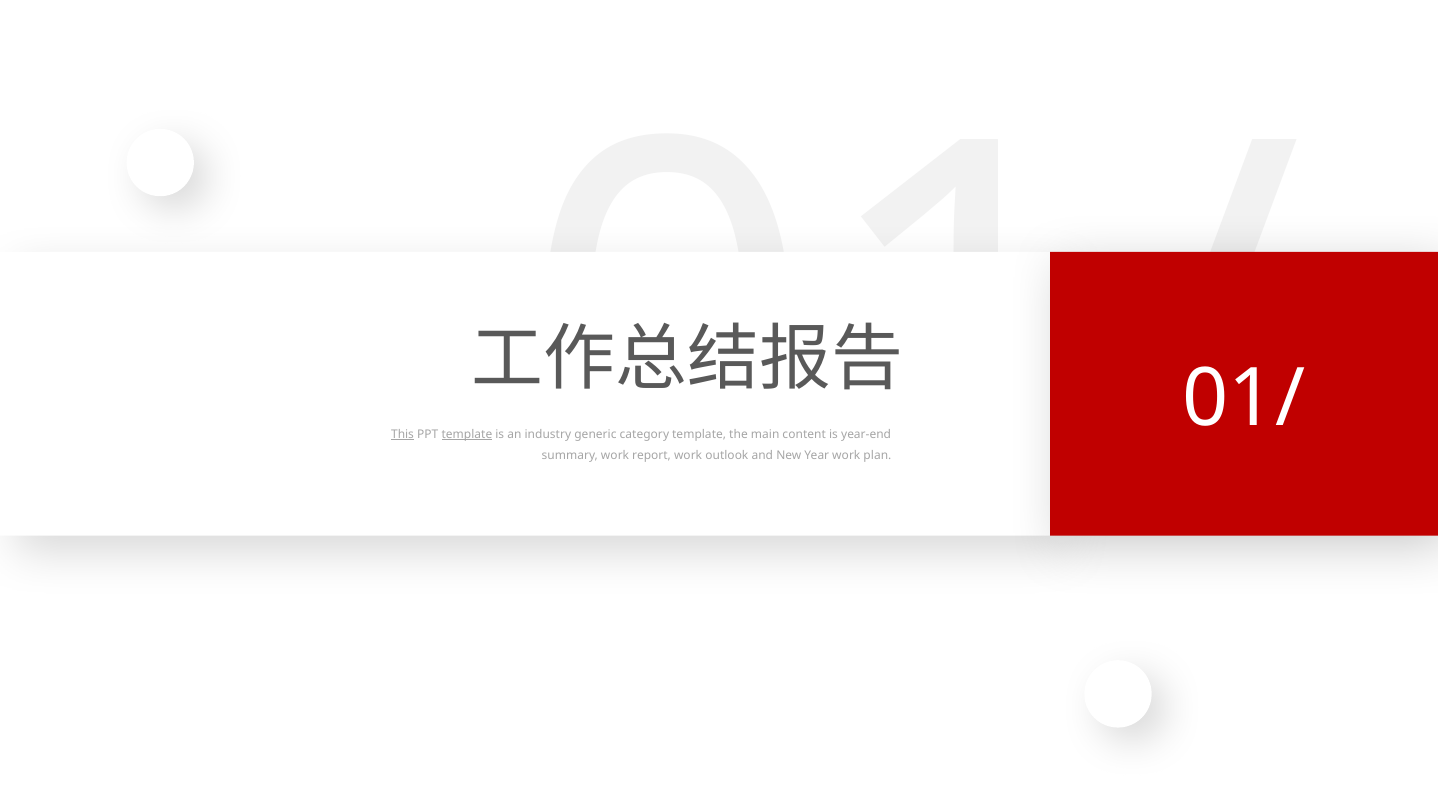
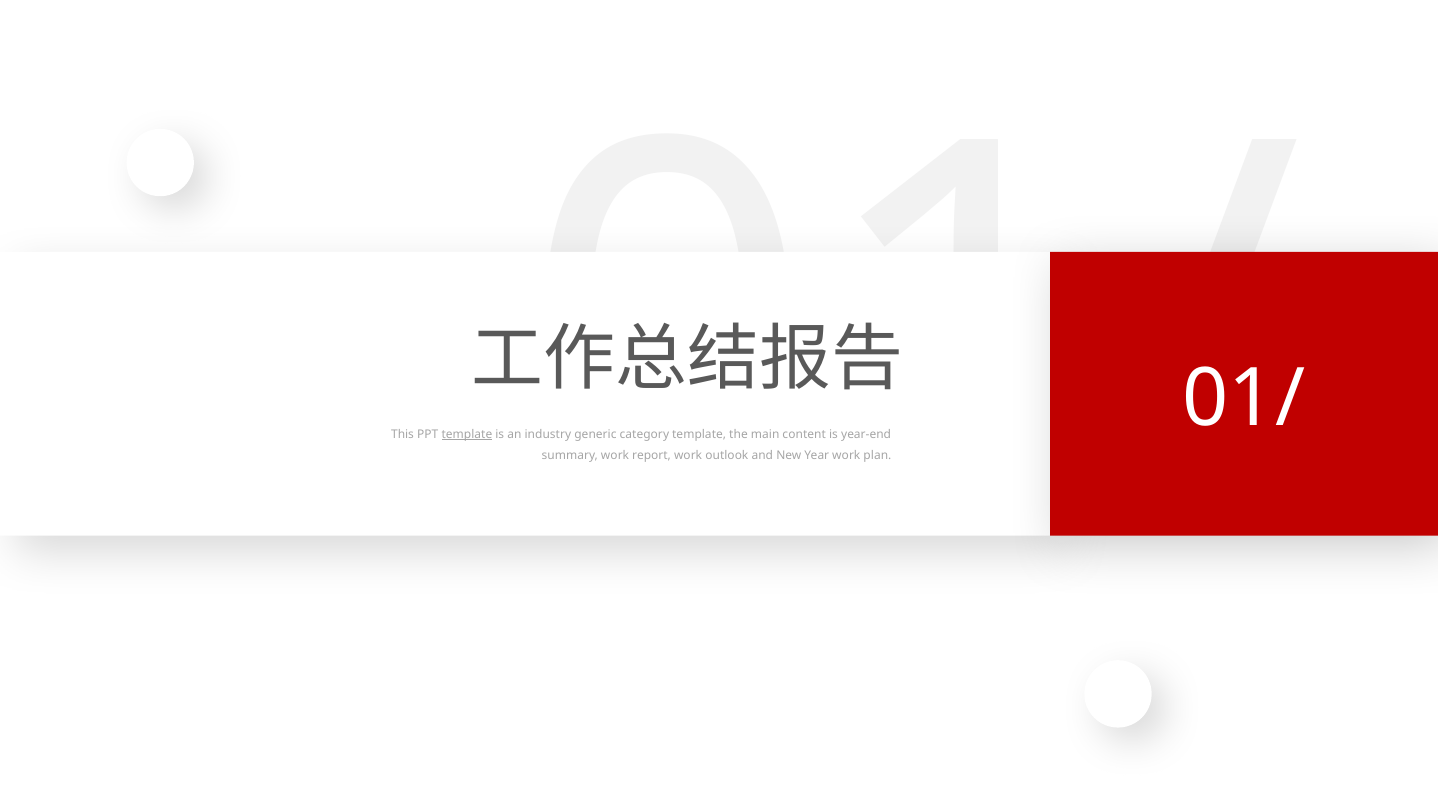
This underline: present -> none (403, 434)
